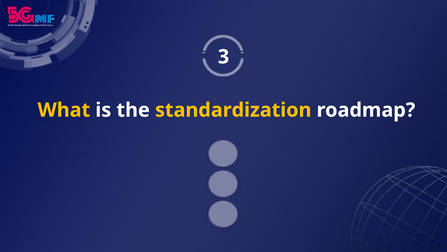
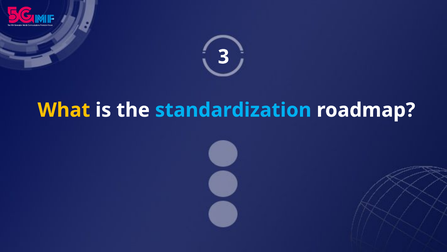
standardization colour: yellow -> light blue (233, 110)
